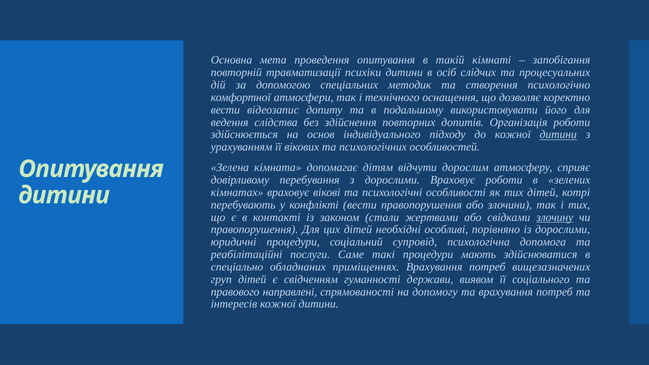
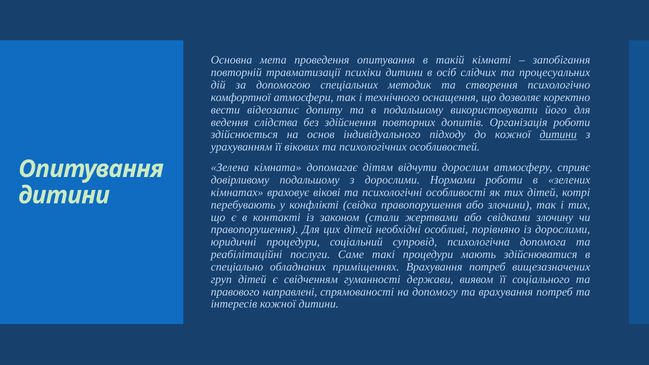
довірливому перебування: перебування -> подальшому (310, 180)
дорослими Враховує: Враховує -> Нормами (453, 180)
конфлікті вести: вести -> свідка (360, 205)
злочину underline: present -> none (555, 217)
